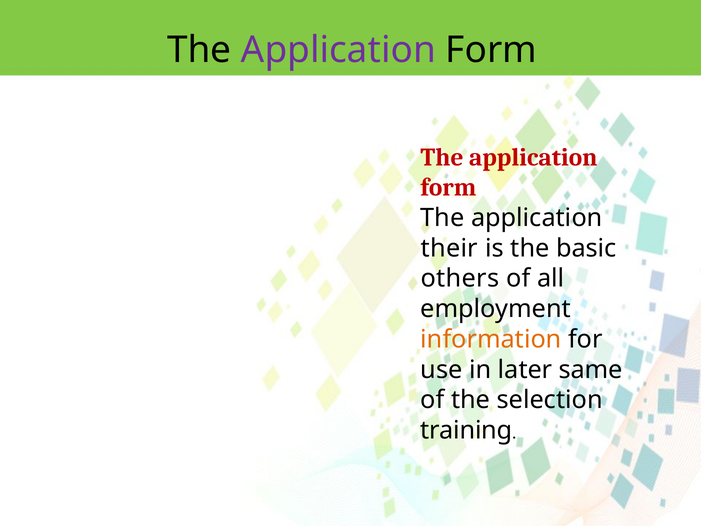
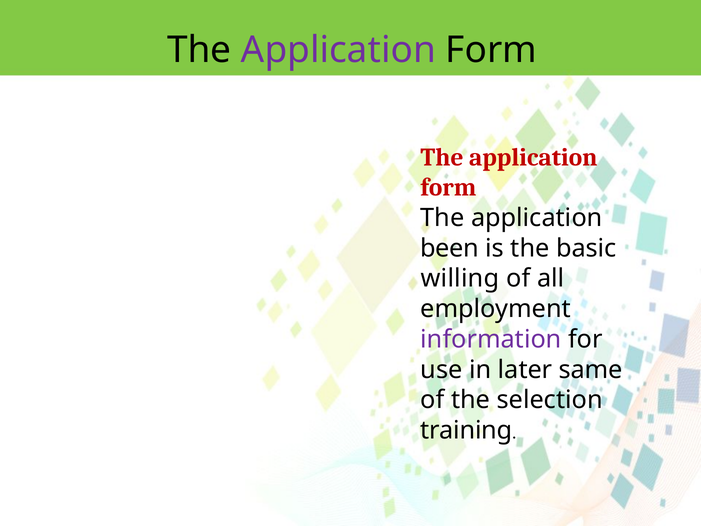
their: their -> been (450, 248)
others: others -> willing (460, 279)
information colour: orange -> purple (491, 339)
